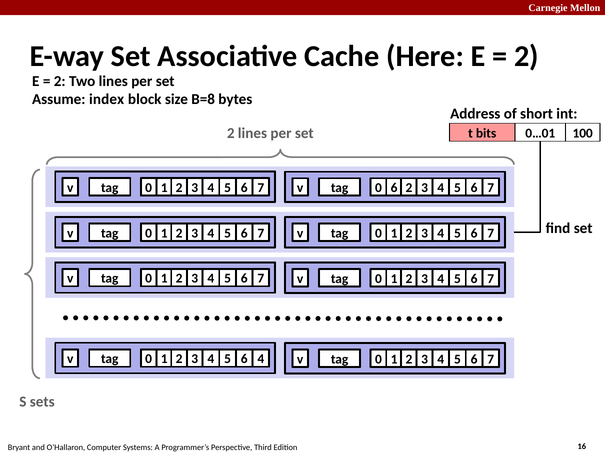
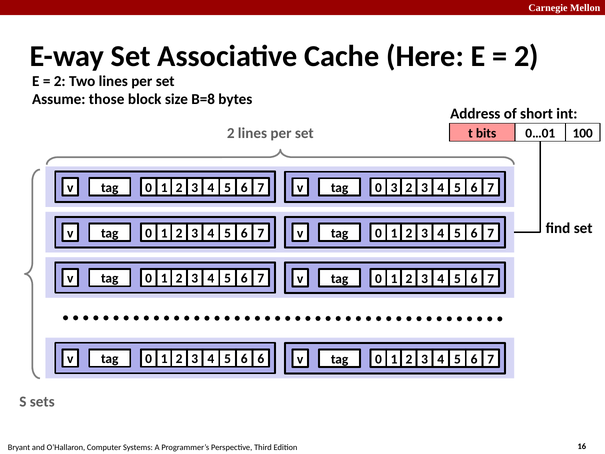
index: index -> those (107, 99)
0 6: 6 -> 3 (394, 188)
2 4: 4 -> 6 (261, 359)
